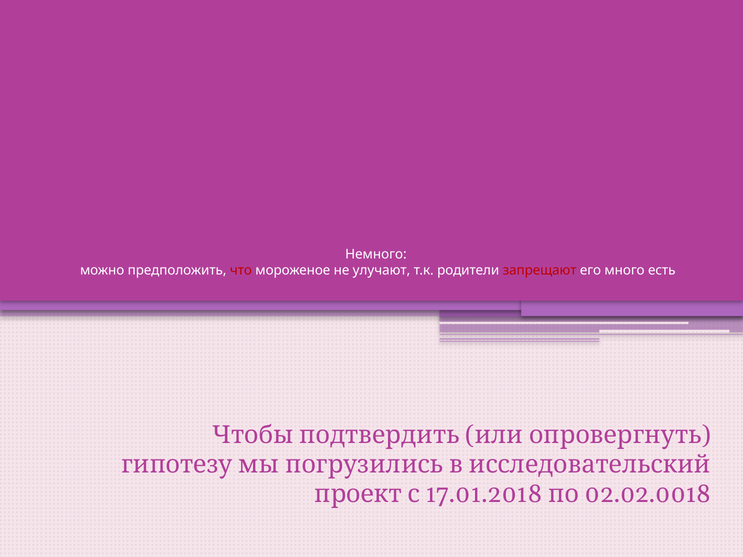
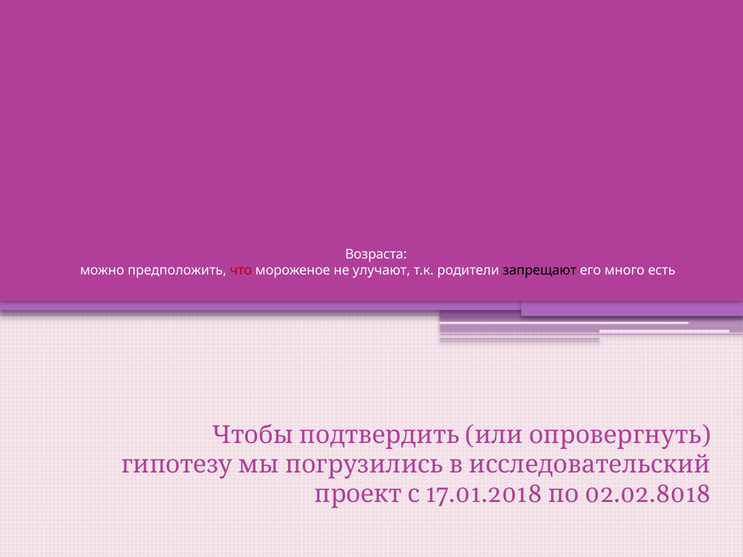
Немного: Немного -> Возраста (376, 254)
запрещают colour: red -> black (540, 270)
02.02.0018: 02.02.0018 -> 02.02.8018 (648, 495)
